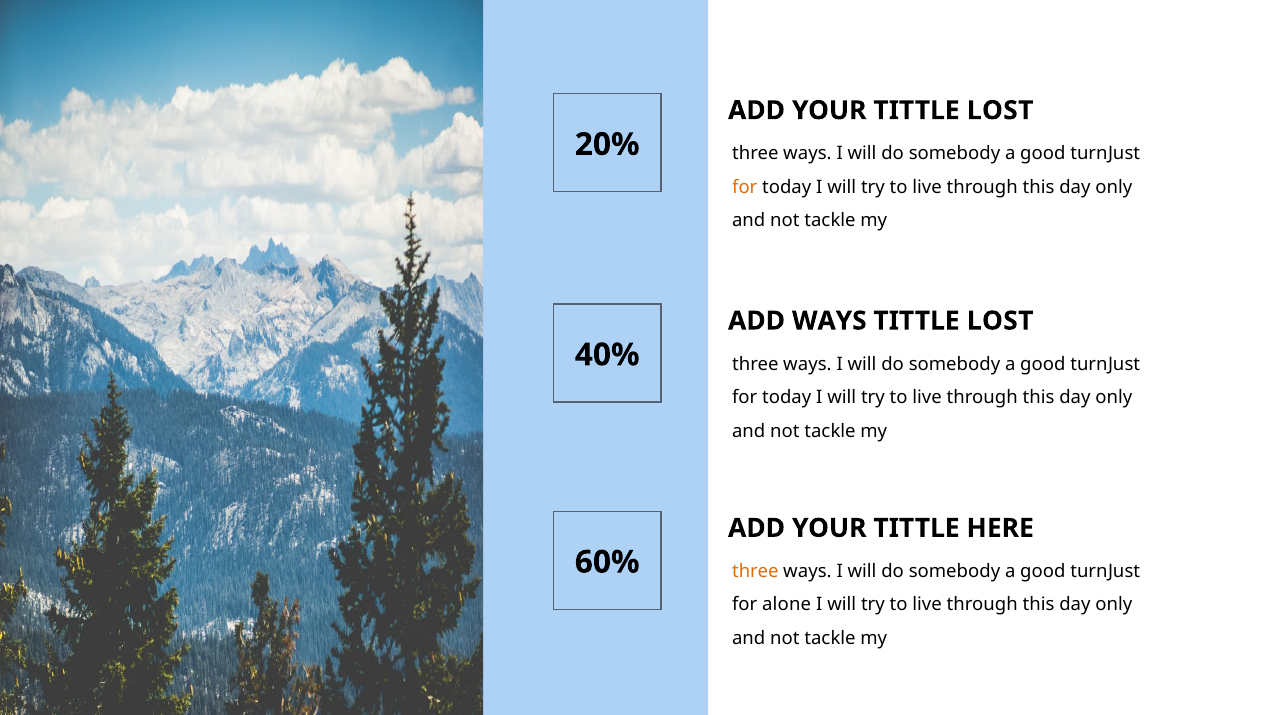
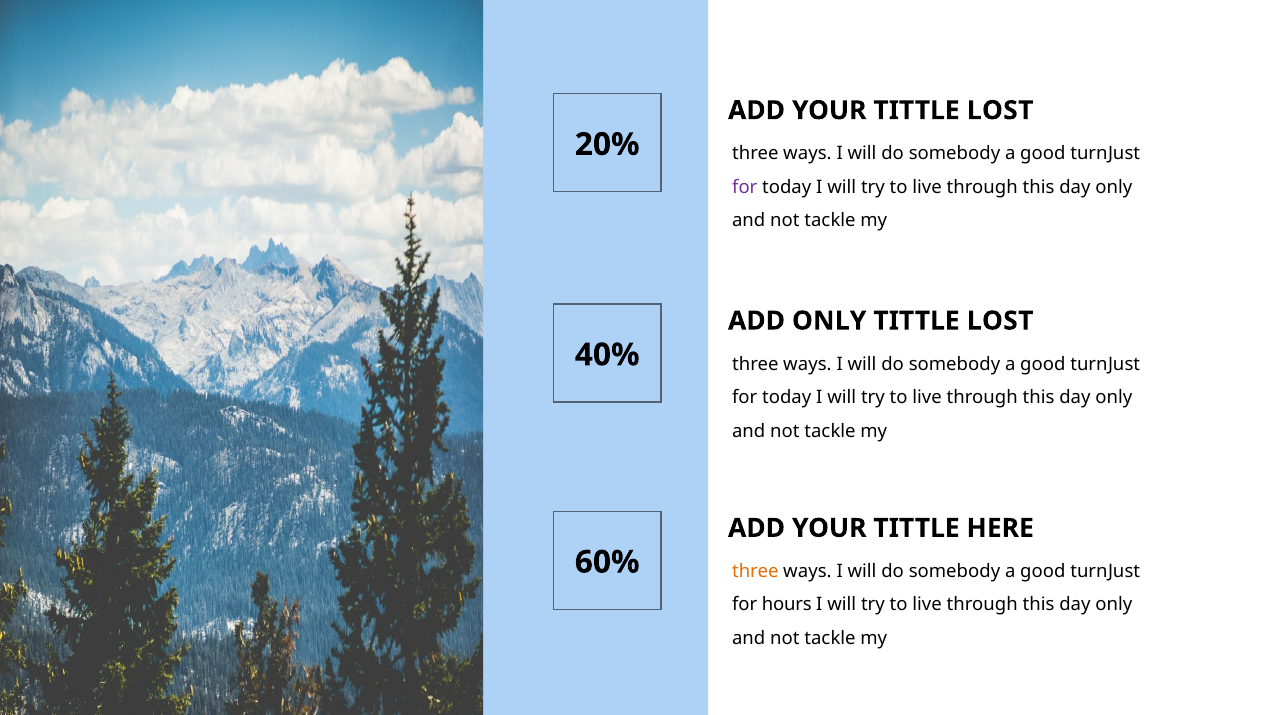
for colour: orange -> purple (745, 187)
ADD WAYS: WAYS -> ONLY (829, 321)
alone: alone -> hours (787, 604)
